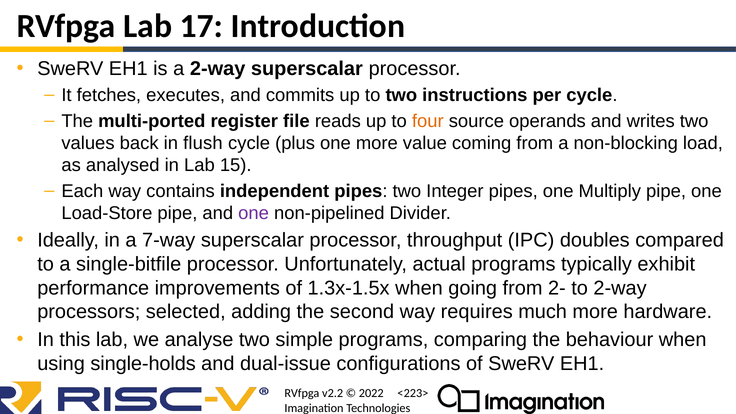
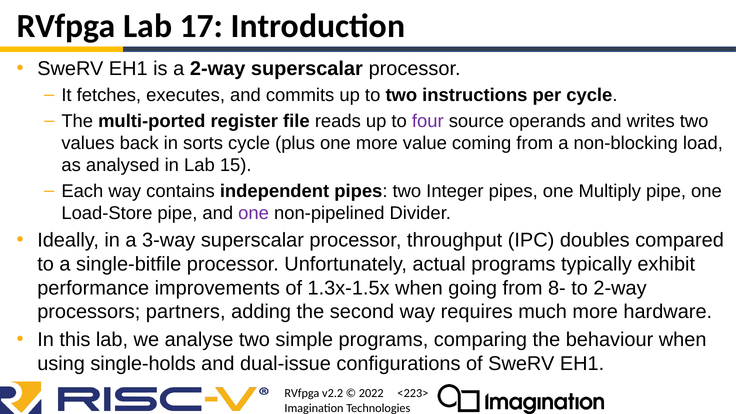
four colour: orange -> purple (428, 121)
flush: flush -> sorts (203, 143)
7-way: 7-way -> 3-way (169, 240)
2-: 2- -> 8- (557, 288)
selected: selected -> partners (186, 312)
